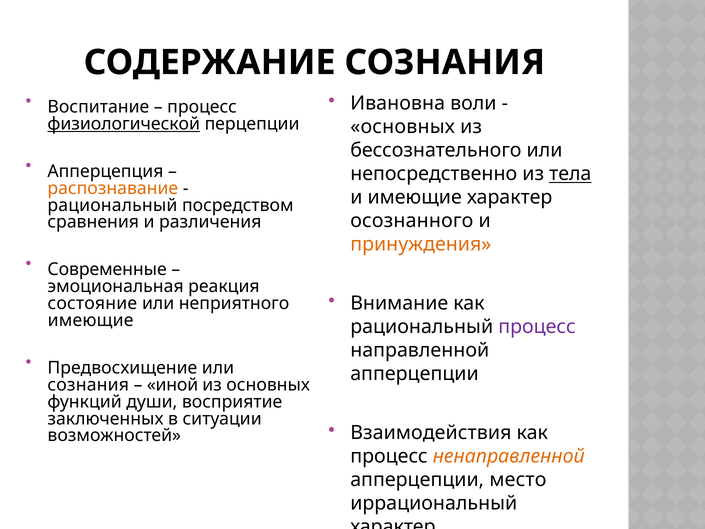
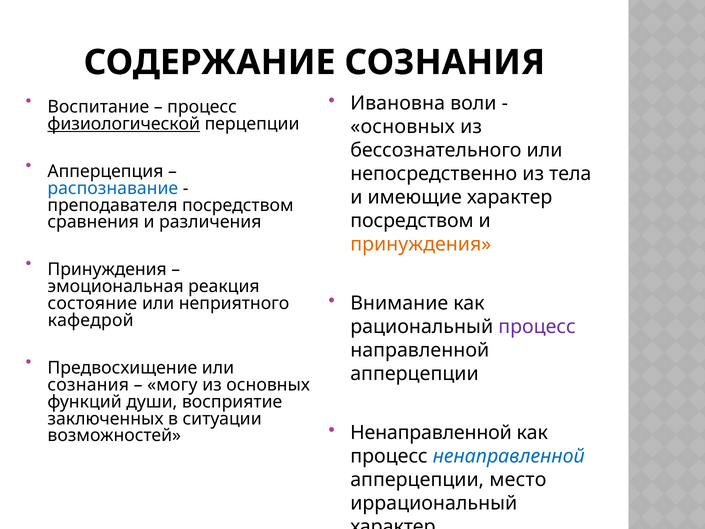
тела underline: present -> none (570, 174)
распознавание colour: orange -> blue (113, 188)
рациональный: рациональный -> преподавателя (113, 205)
осознанного: осознанного -> посредством (412, 221)
Современные: Современные -> Принуждения (107, 269)
имеющие: имеющие -> кафедрой (91, 320)
иной: иной -> могу (172, 385)
Взаимодействия: Взаимодействия -> Ненаправленной (431, 432)
ненаправленной colour: orange -> blue (509, 456)
